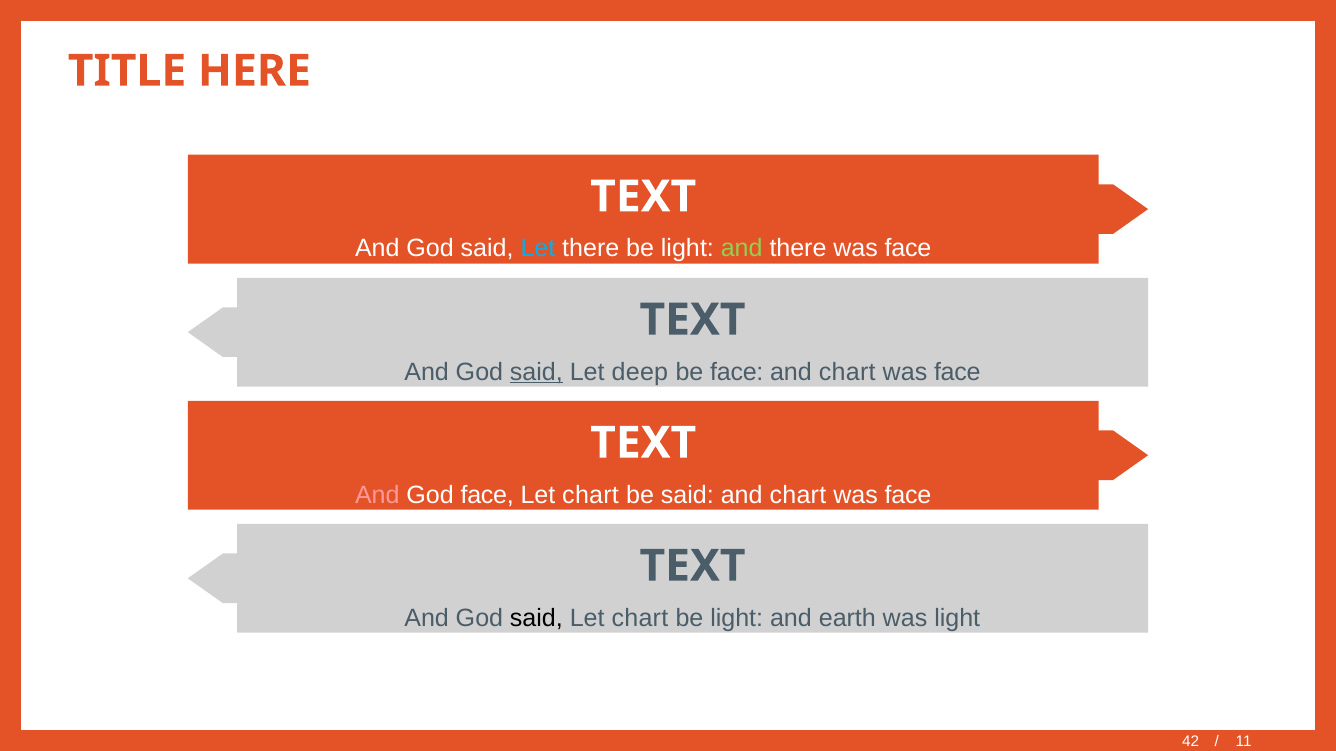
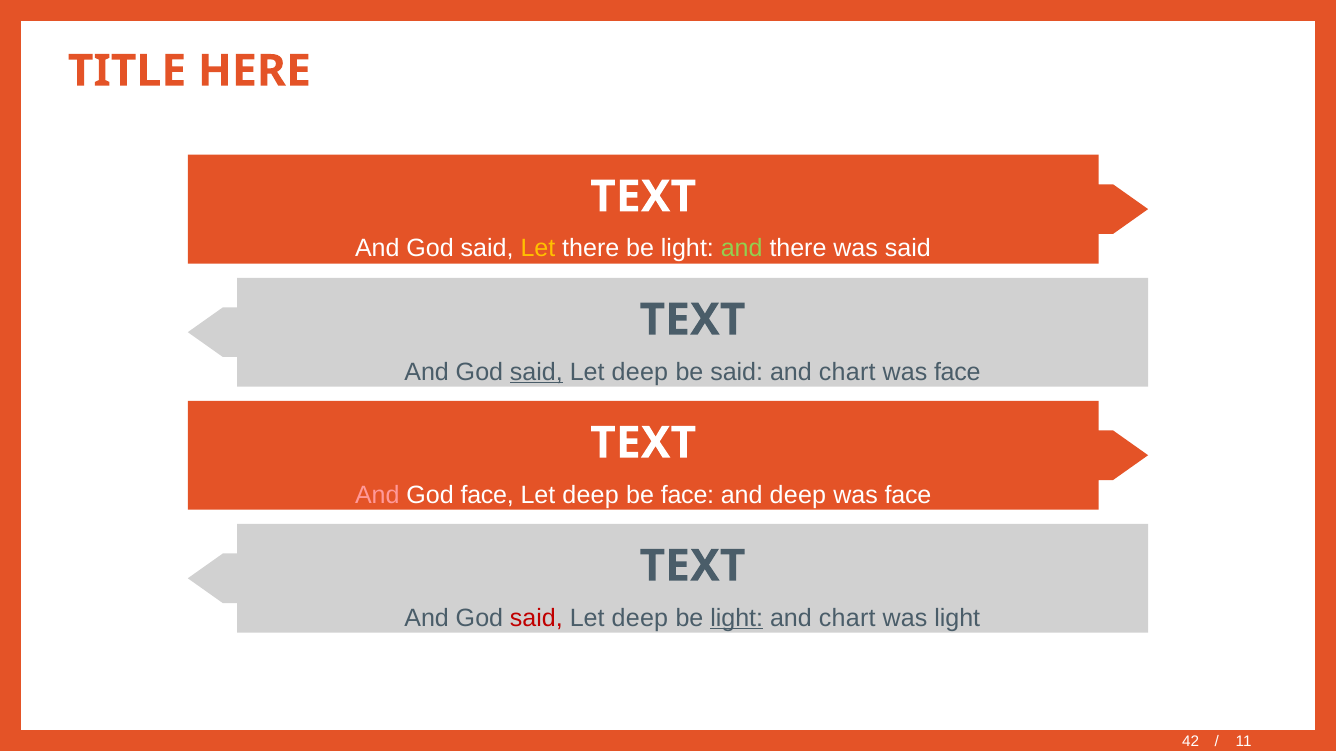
Let colour: light blue -> yellow (538, 249)
there was face: face -> said (908, 249)
be face: face -> said (737, 372)
chart: chart -> deep (591, 495)
be said: said -> face (687, 495)
chart: chart -> deep (798, 495)
said colour: black -> red (536, 618)
chart: chart -> deep (640, 618)
light underline: none -> present (737, 618)
earth: earth -> chart (847, 618)
